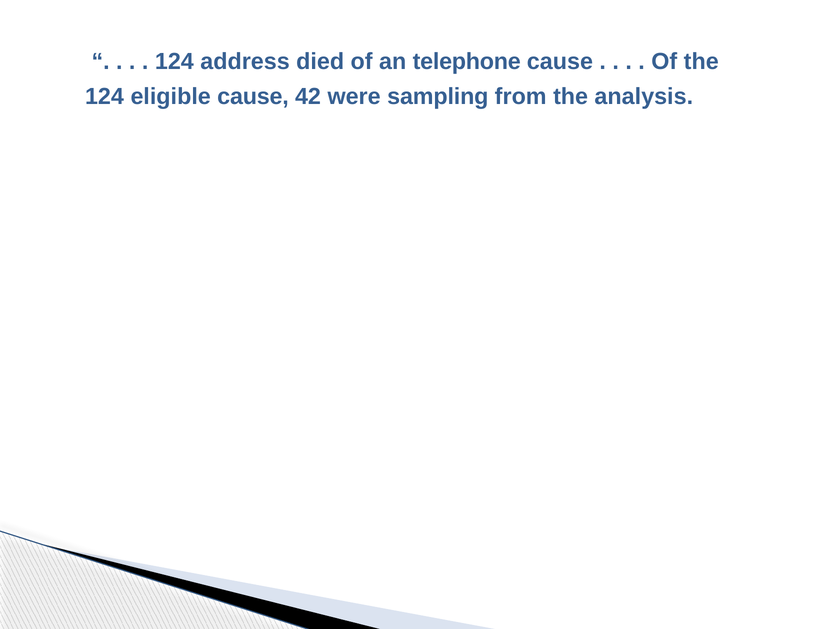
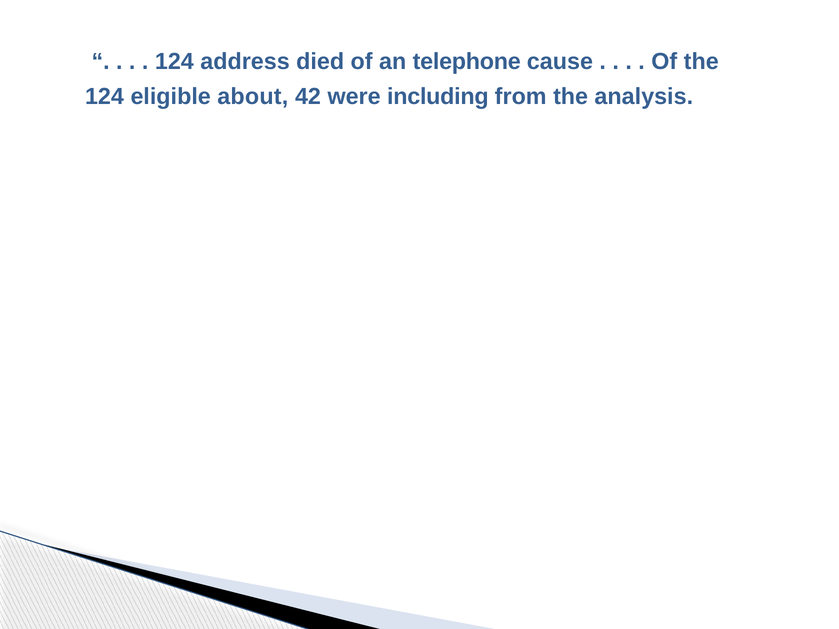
eligible cause: cause -> about (253, 97)
sampling: sampling -> including (438, 97)
